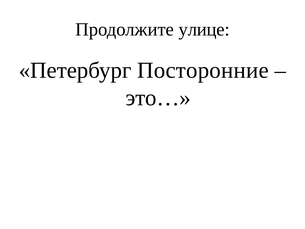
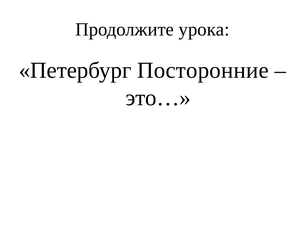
улице: улице -> урока (204, 30)
